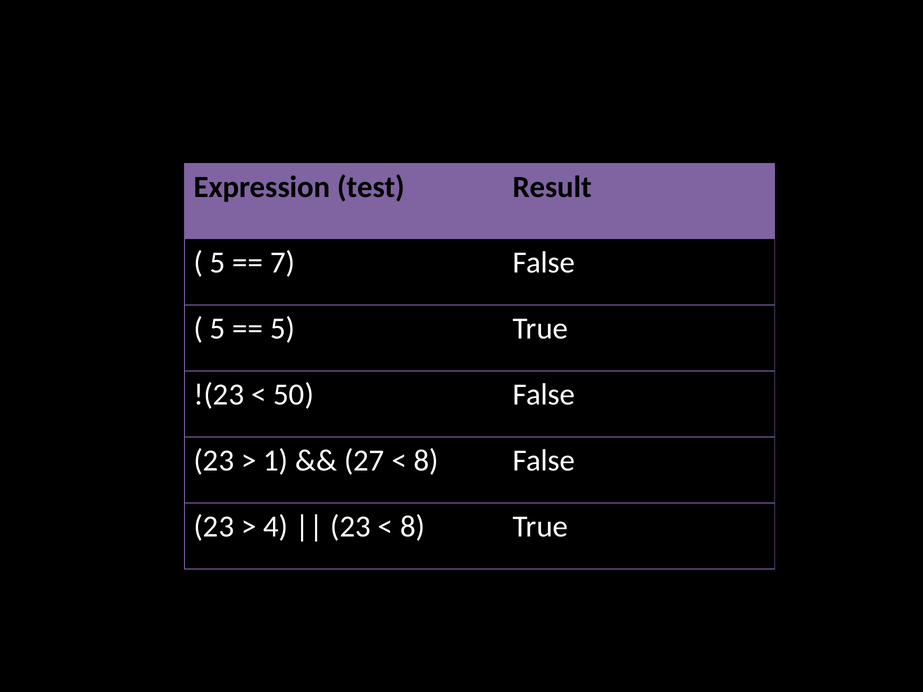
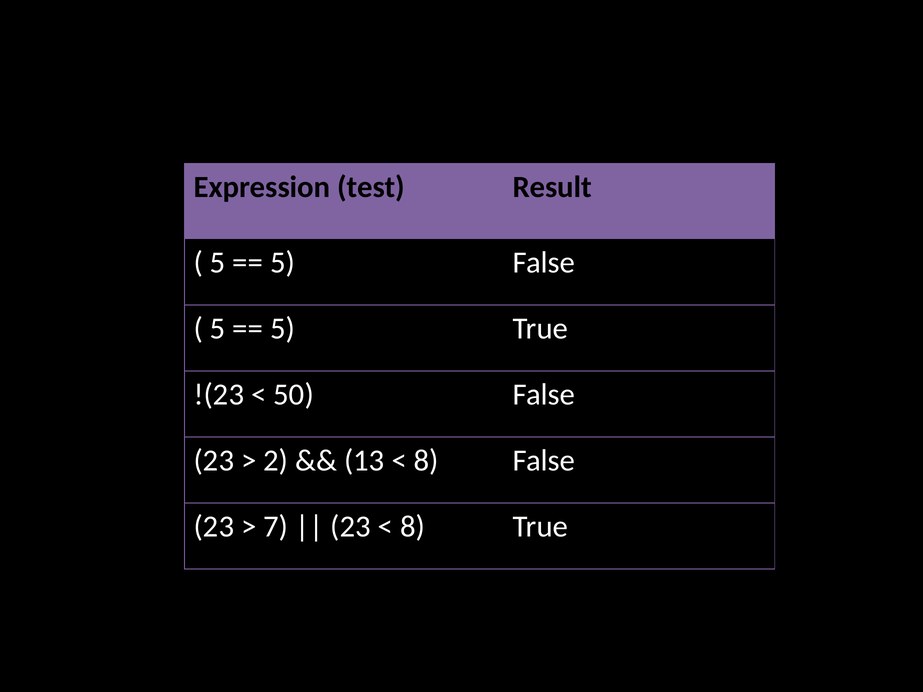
7: 7 -> 5 (282, 263)
1: 1 -> 2 (276, 461)
27: 27 -> 13 (364, 461)
4: 4 -> 7 (276, 527)
